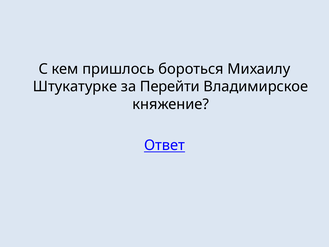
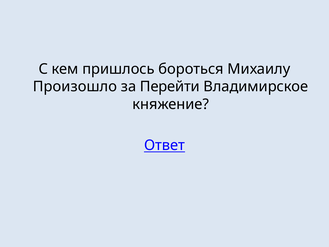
Штукатурке: Штукатурке -> Произошло (75, 87)
